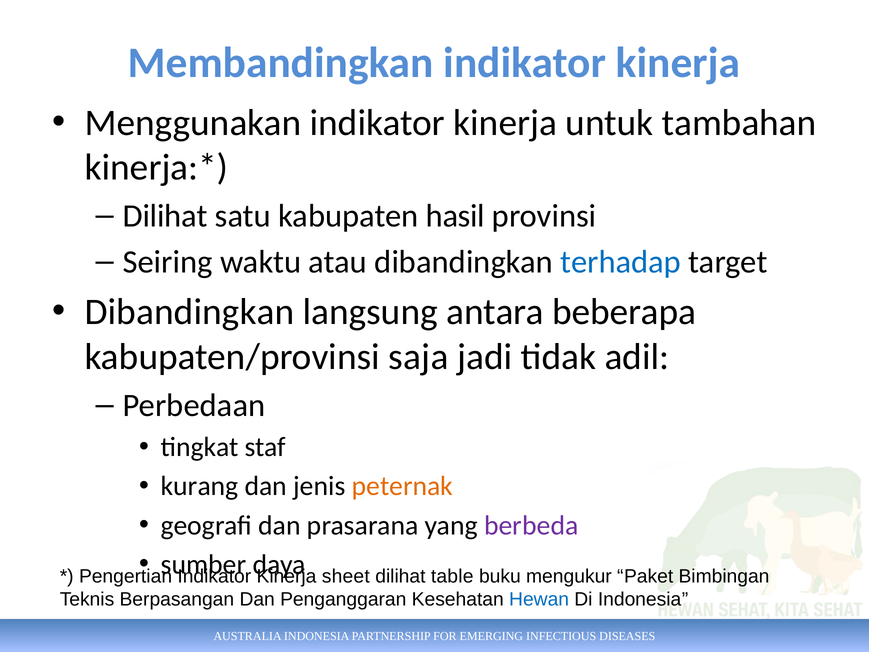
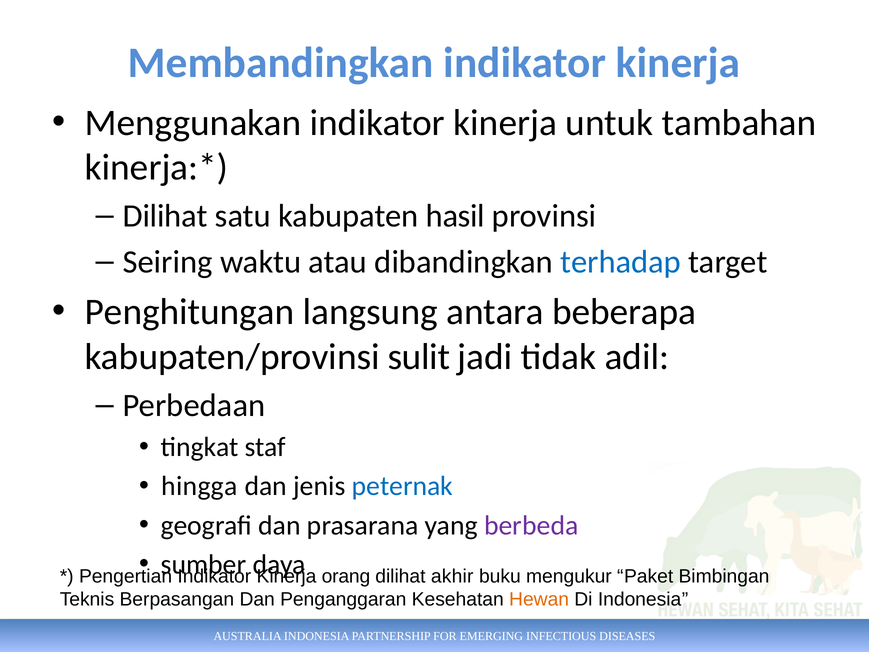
Dibandingkan: Dibandingkan -> Penghitungan (190, 312)
saja: saja -> sulit (419, 357)
kurang: kurang -> hingga (199, 486)
peternak colour: orange -> blue (402, 486)
sheet: sheet -> orang (346, 576)
table: table -> akhir (452, 576)
Hewan colour: blue -> orange (539, 599)
